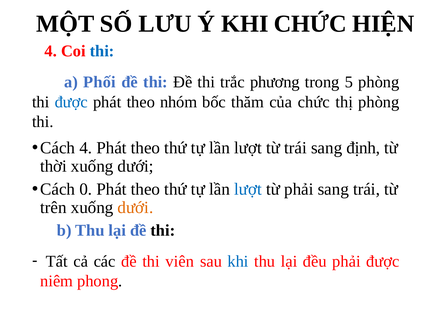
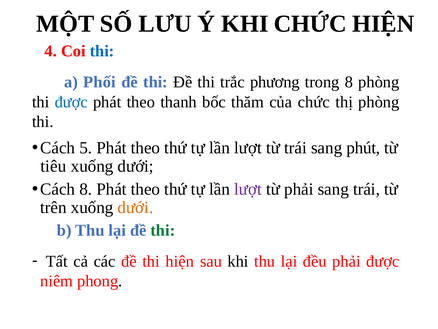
trong 5: 5 -> 8 (349, 82)
nhóm: nhóm -> thanh (179, 102)
Cách 4: 4 -> 5 (86, 148)
định: định -> phút (363, 148)
thời: thời -> tiêu (53, 166)
Cách 0: 0 -> 8 (86, 189)
lượt colour: blue -> purple (248, 189)
thi colour: black -> green (163, 230)
thi viên: viên -> hiện (180, 261)
khi colour: blue -> black (238, 261)
